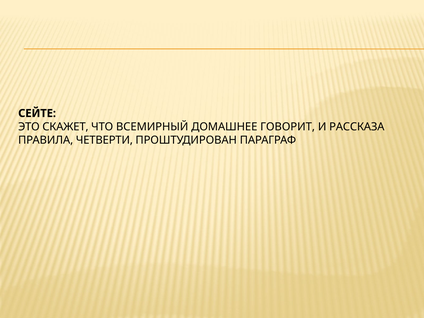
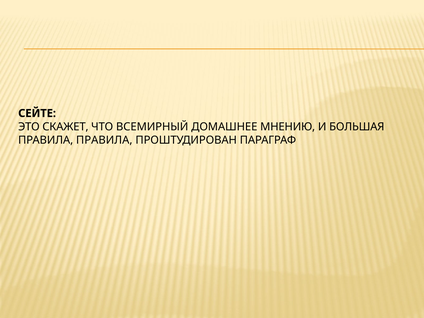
ГОВОРИТ: ГОВОРИТ -> МНЕНИЮ (288, 127)
РАССКАЗА: РАССКАЗА -> БОЛЬШАЯ (357, 127)
ПРАВИЛА ЧЕТВЕРТИ: ЧЕТВЕРТИ -> ПРАВИЛА (104, 140)
